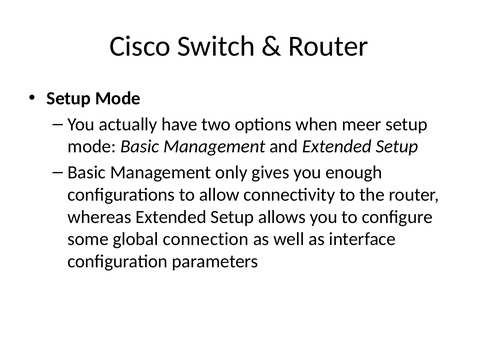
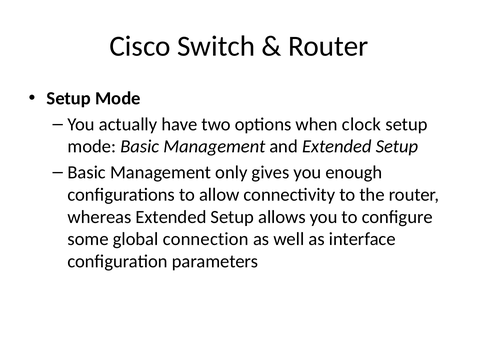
meer: meer -> clock (361, 124)
